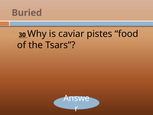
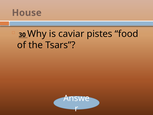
Buried: Buried -> House (27, 13)
